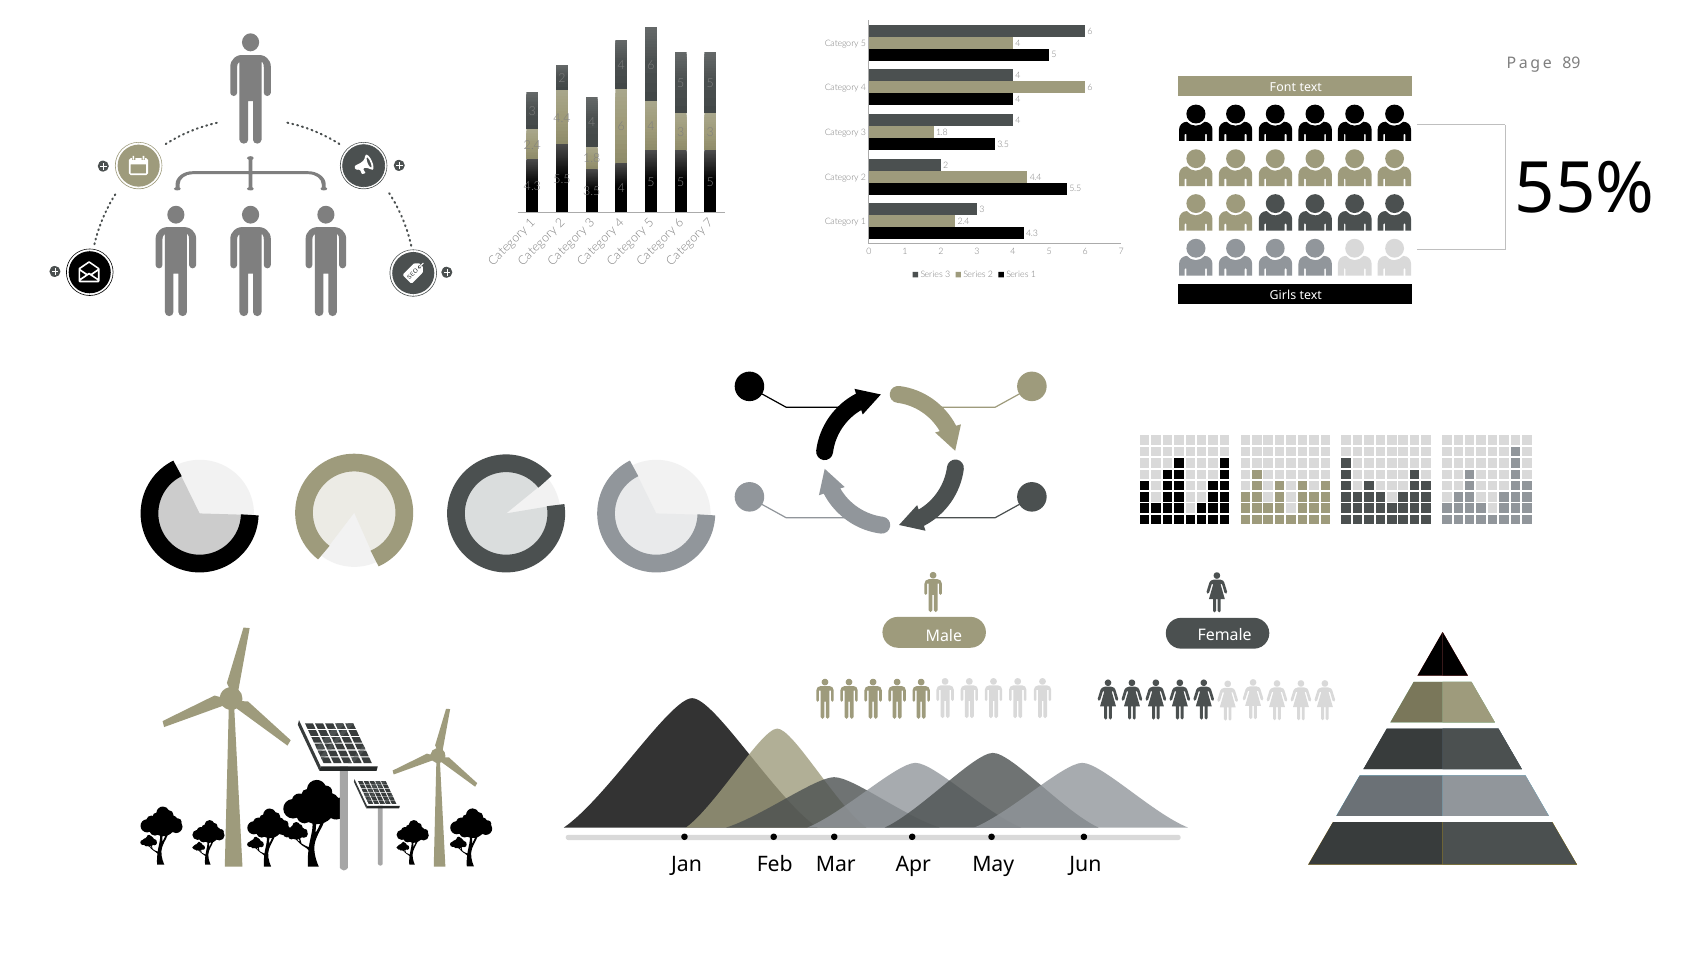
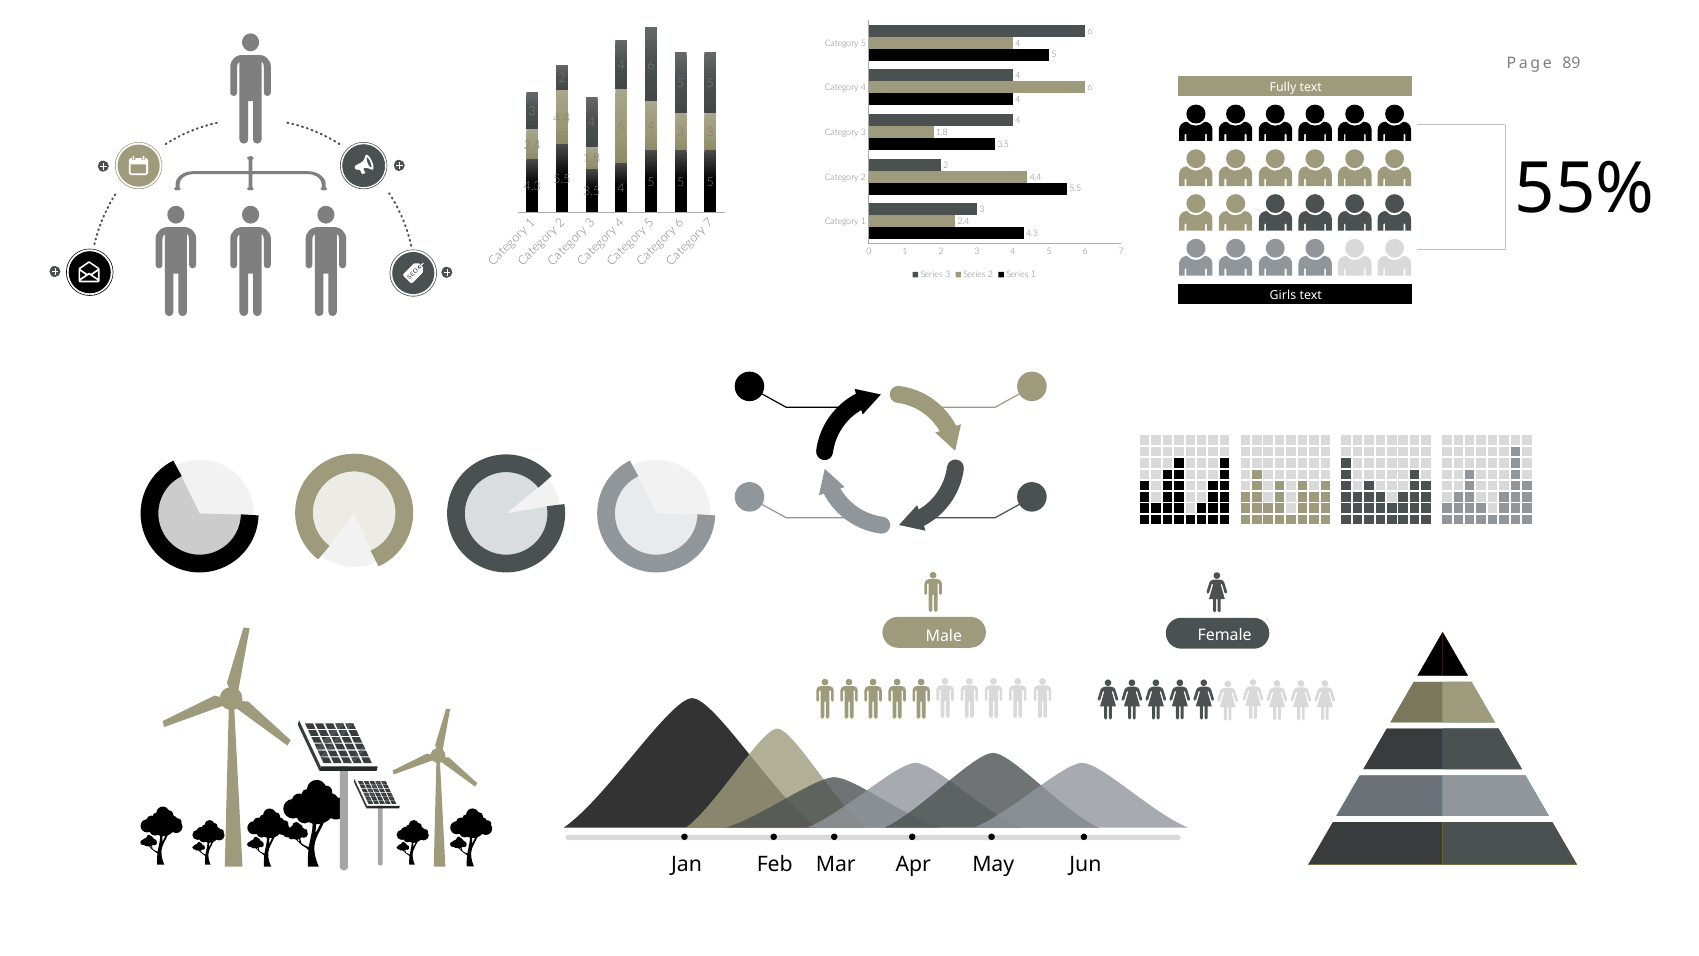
Font: Font -> Fully (1283, 87)
